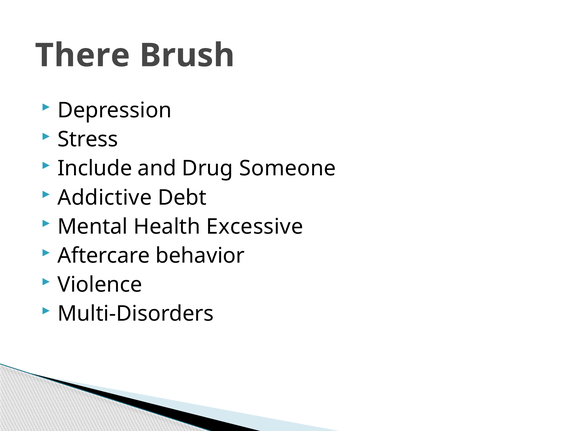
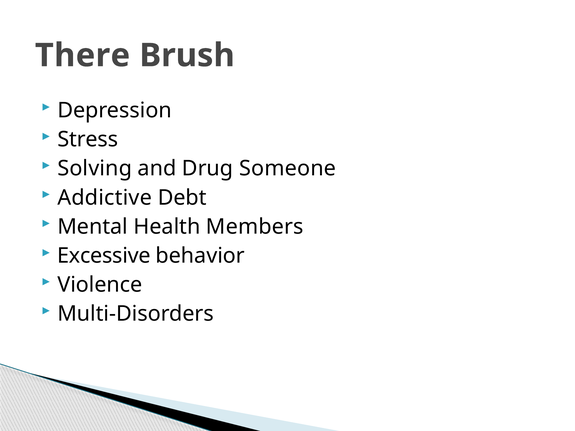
Include: Include -> Solving (95, 169)
Excessive: Excessive -> Members (255, 227)
Aftercare: Aftercare -> Excessive (104, 256)
